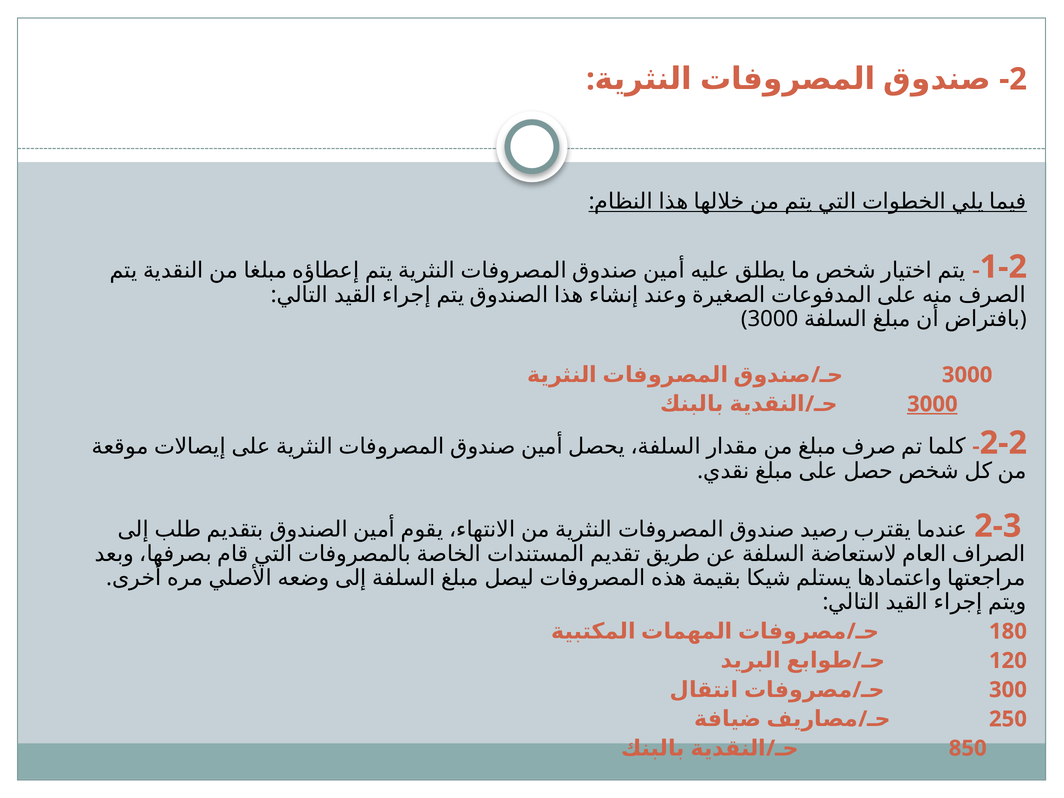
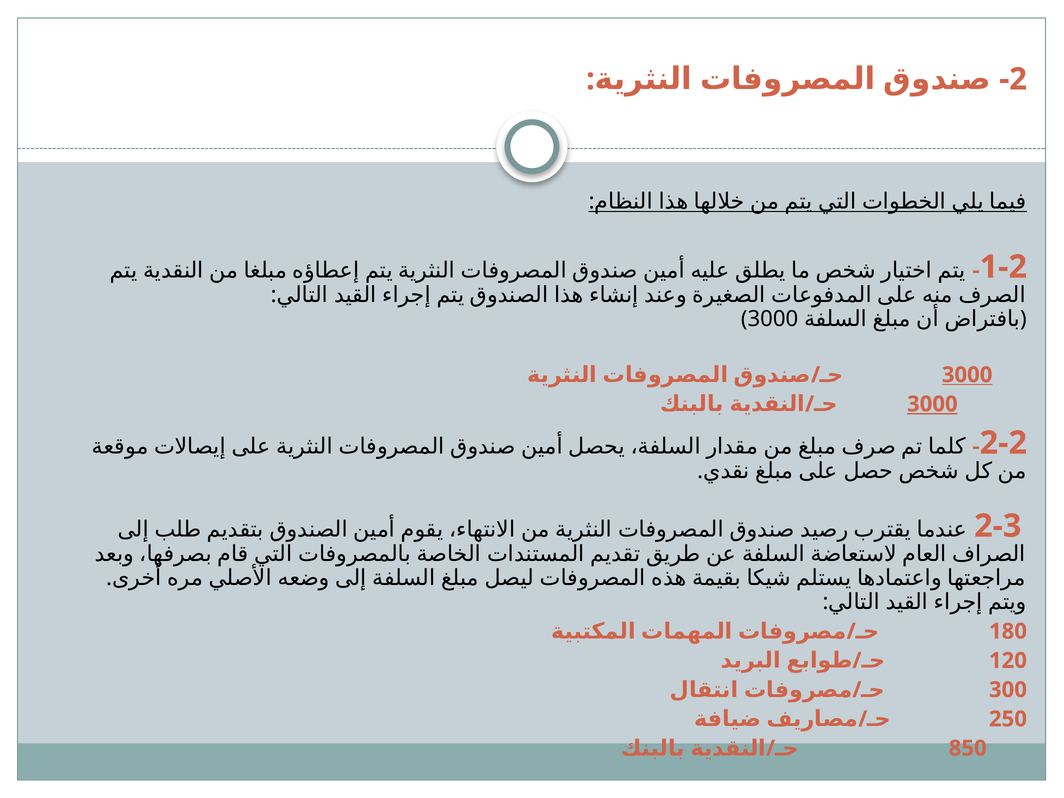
3000 underline: none -> present (967, 375)
